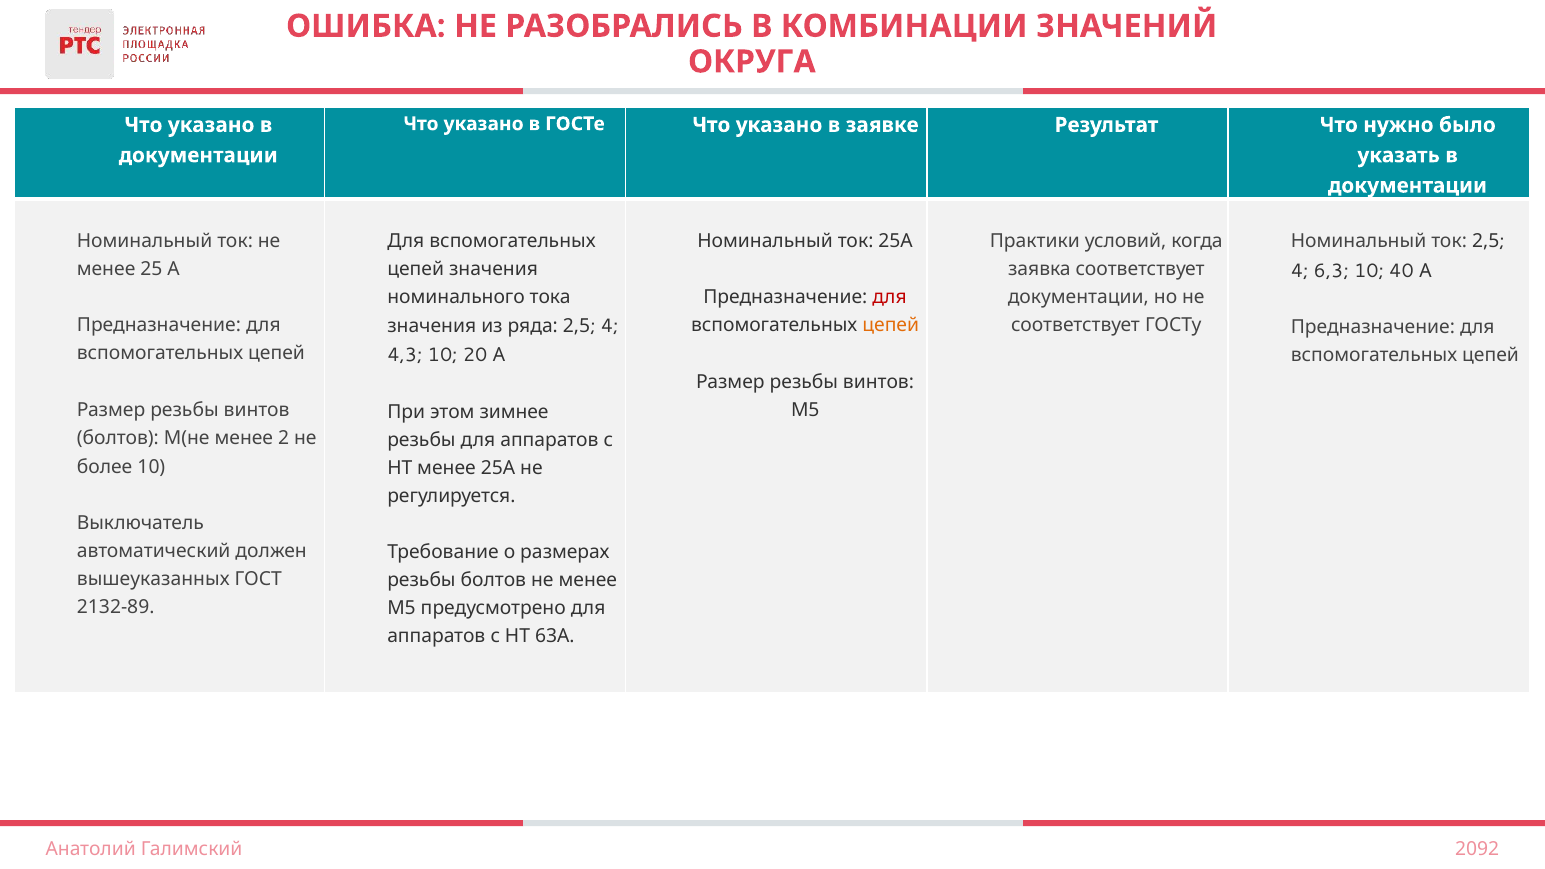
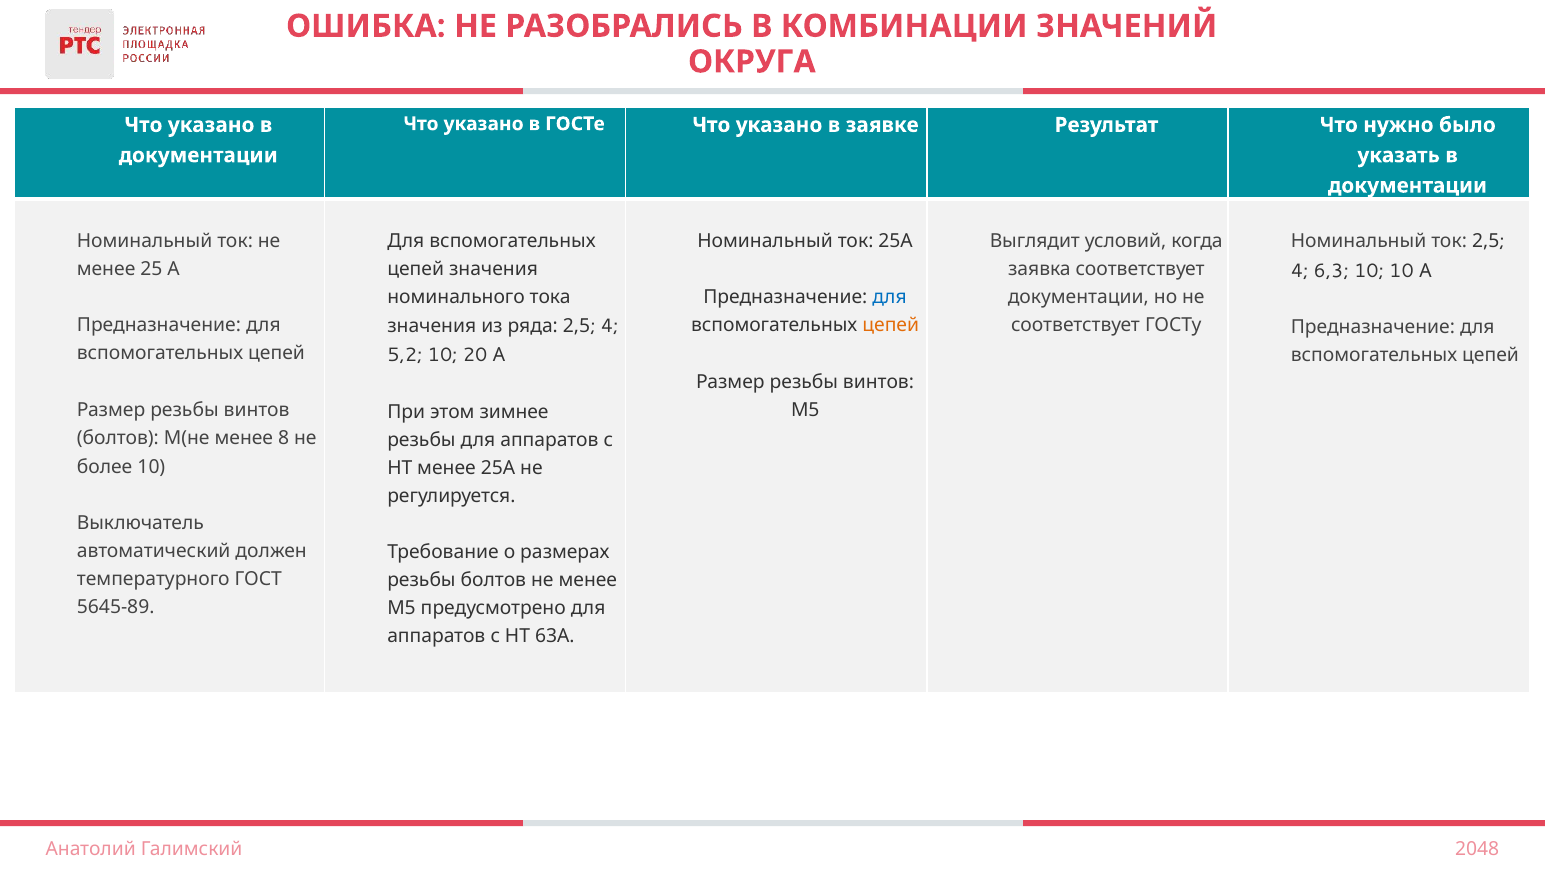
Практики: Практики -> Выглядит (1035, 241)
10 40: 40 -> 10 (1401, 271)
для colour: red -> blue (890, 297)
4,3: 4,3 -> 5,2 (405, 355)
2: 2 -> 8 (284, 438)
вышеуказанных: вышеуказанных -> температурного (153, 579)
2132-89: 2132-89 -> 5645-89 (116, 608)
2092: 2092 -> 2048 (1477, 849)
